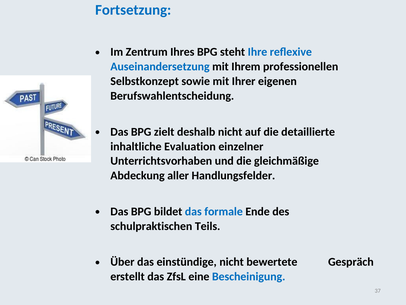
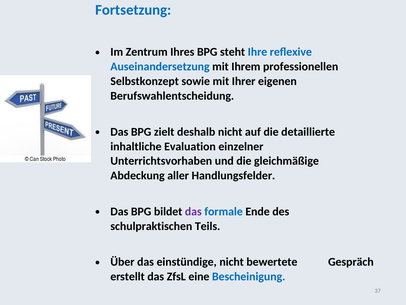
das colour: blue -> purple (193, 211)
